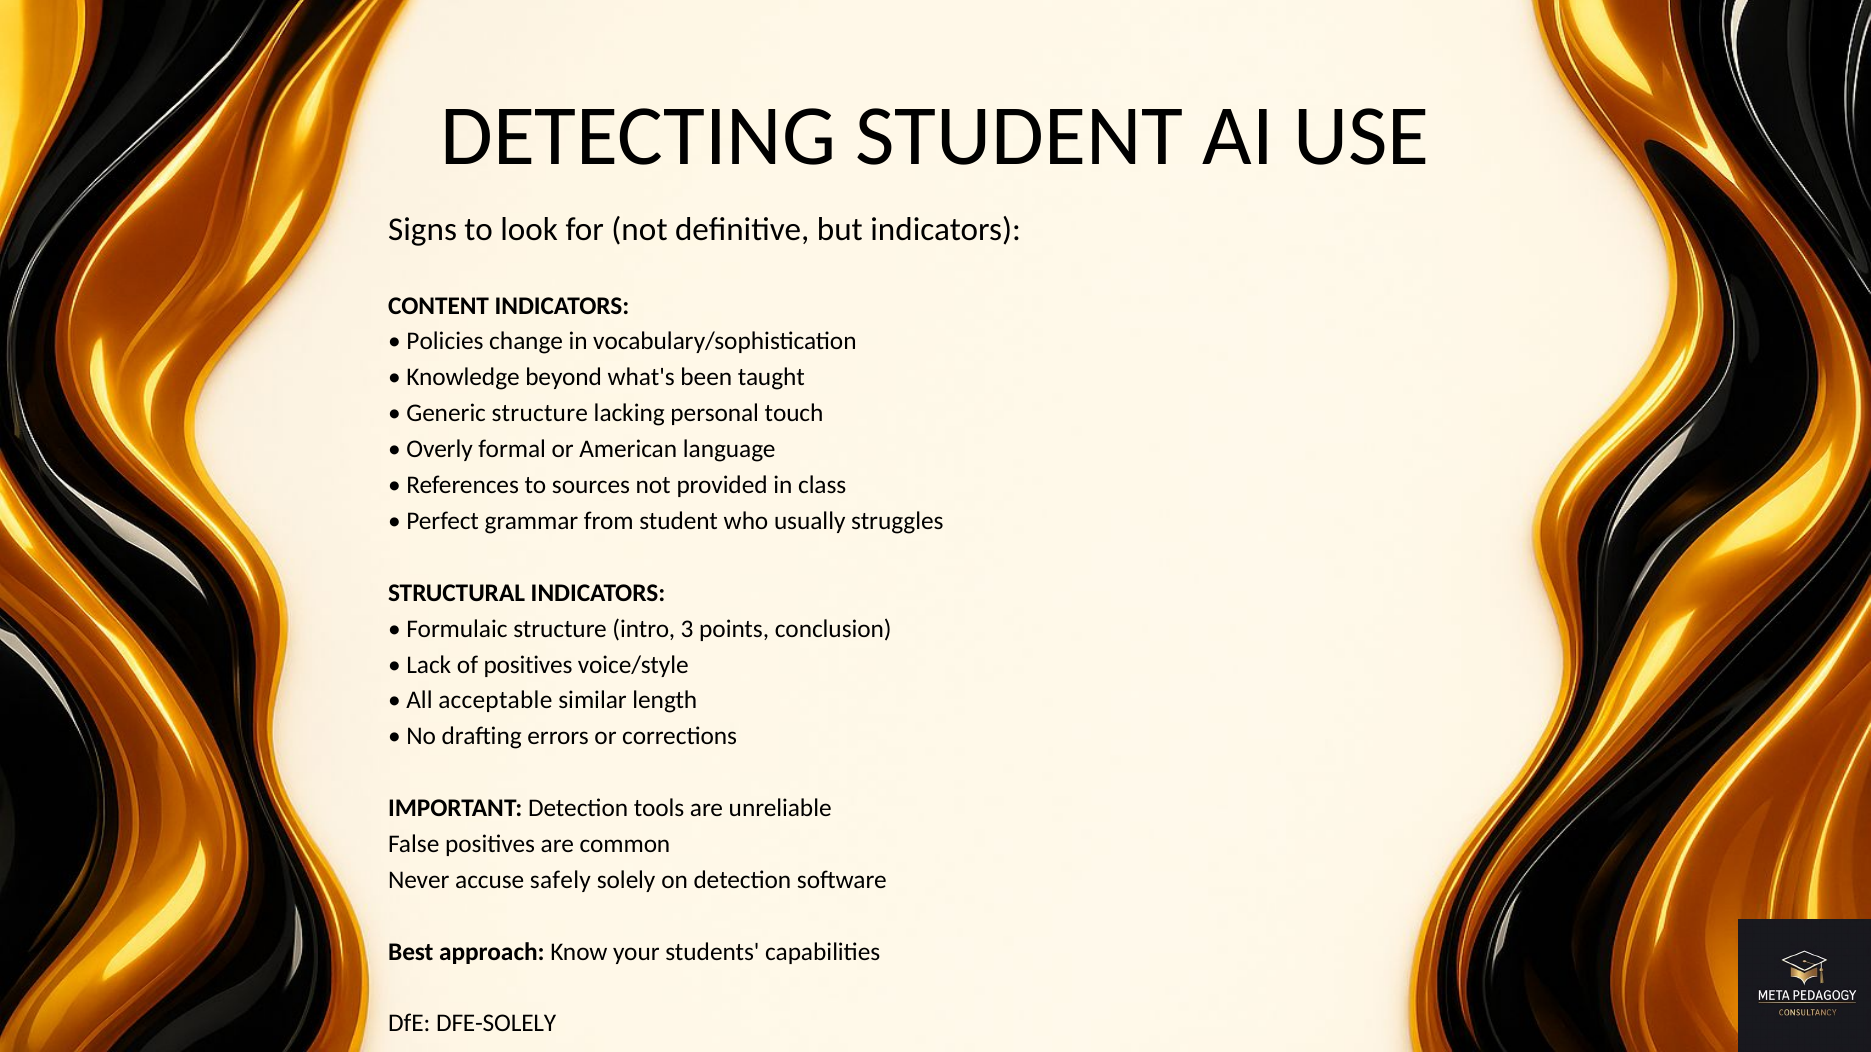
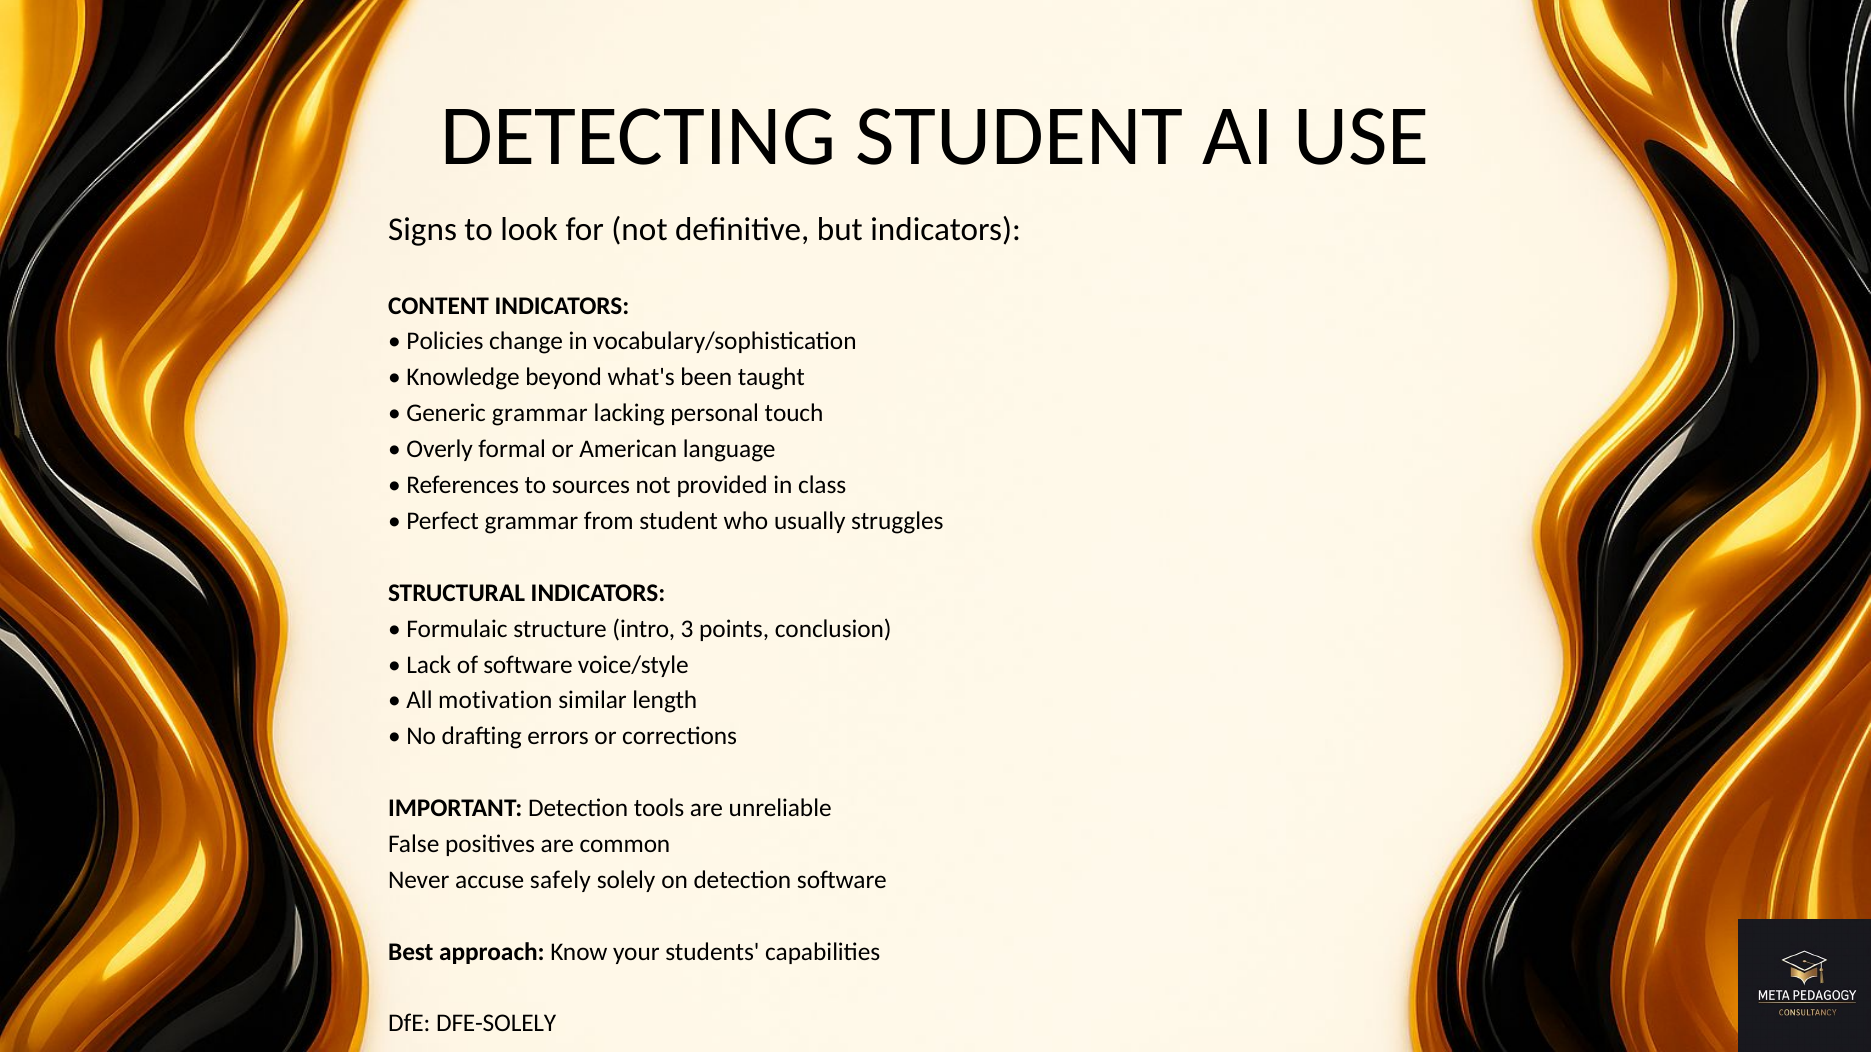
Generic structure: structure -> grammar (540, 414)
of positives: positives -> software (528, 665)
acceptable: acceptable -> motivation (495, 701)
